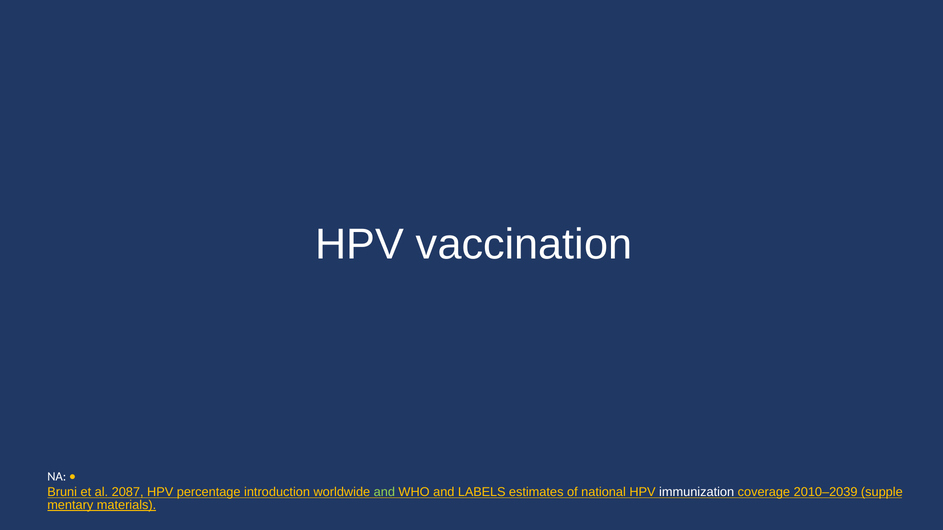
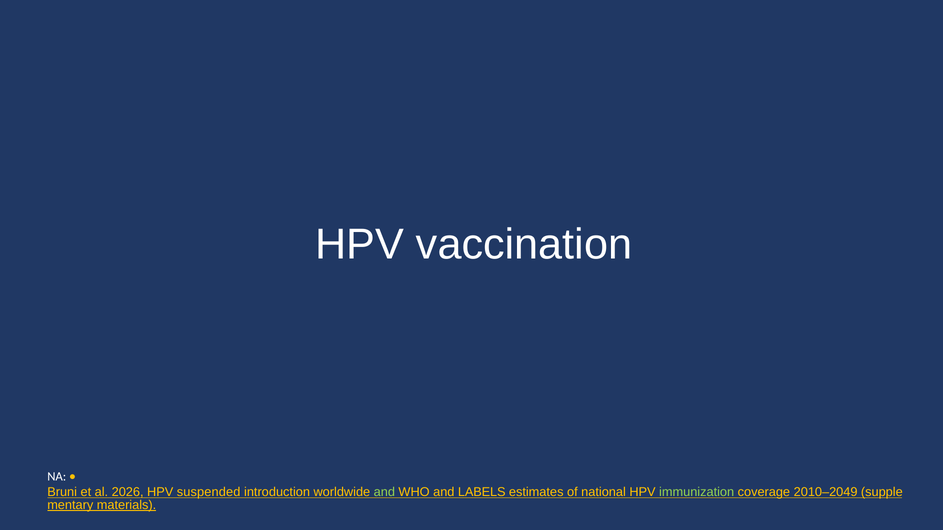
2087: 2087 -> 2026 (128, 492)
percentage: percentage -> suspended (209, 492)
immunization colour: white -> light green (697, 492)
2010–2039: 2010–2039 -> 2010–2049 (826, 492)
